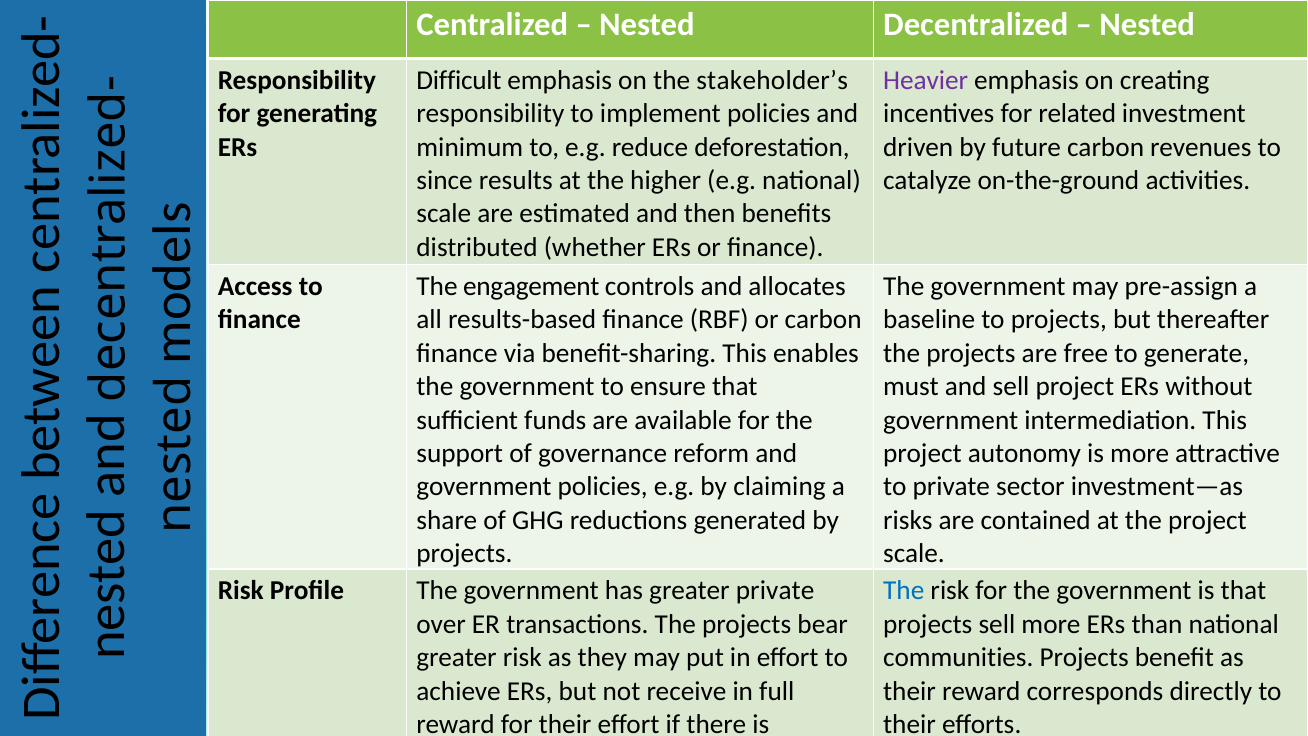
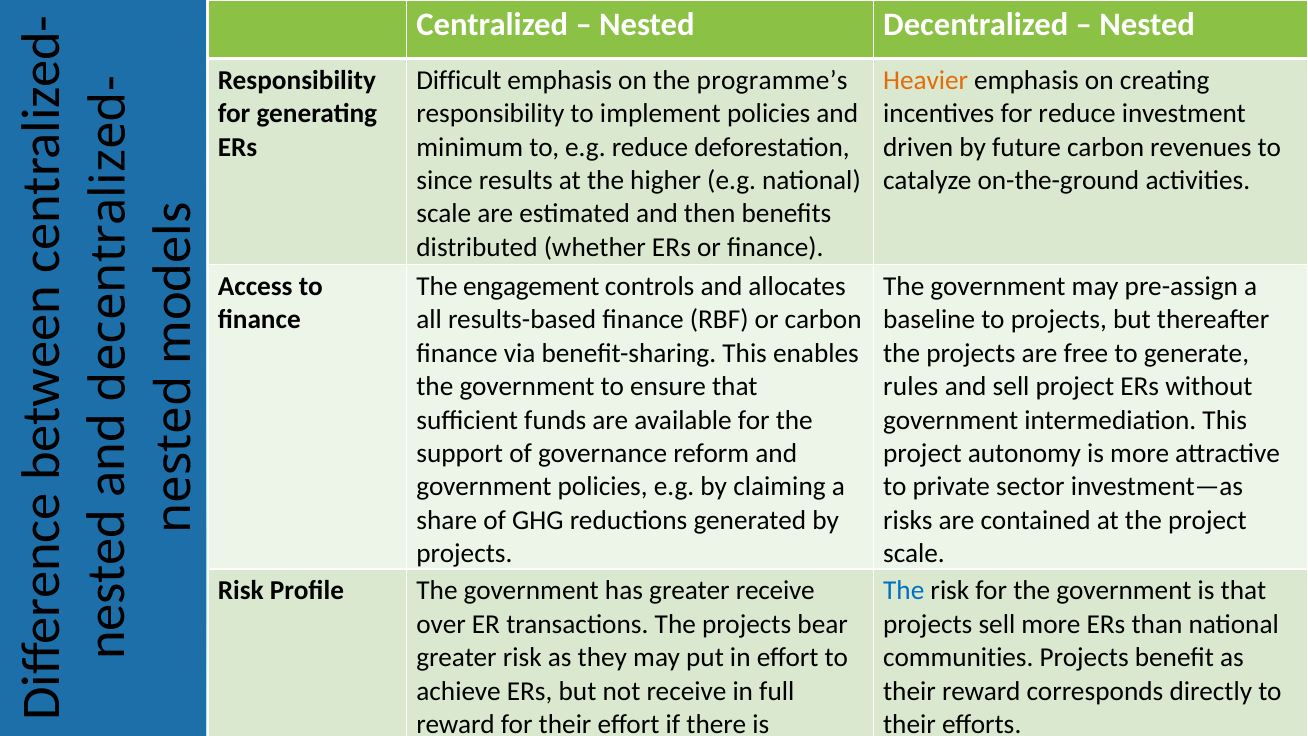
stakeholder’s: stakeholder’s -> programme’s (772, 80)
Heavier colour: purple -> orange (926, 80)
for related: related -> reduce (1077, 114)
must: must -> rules (911, 387)
greater private: private -> receive (775, 591)
